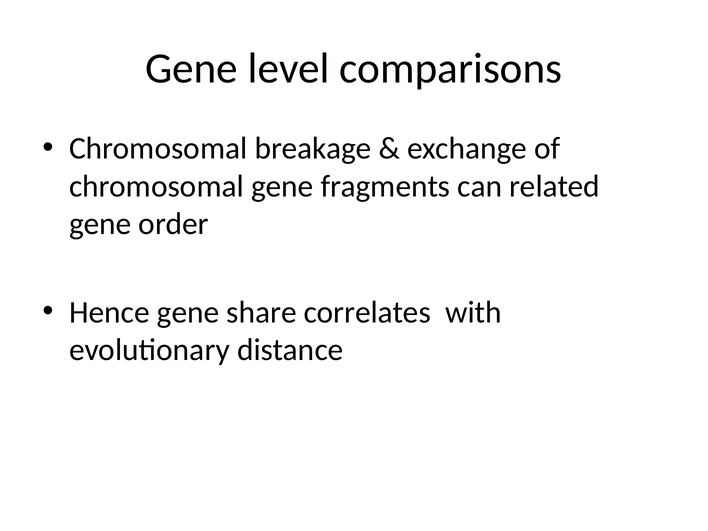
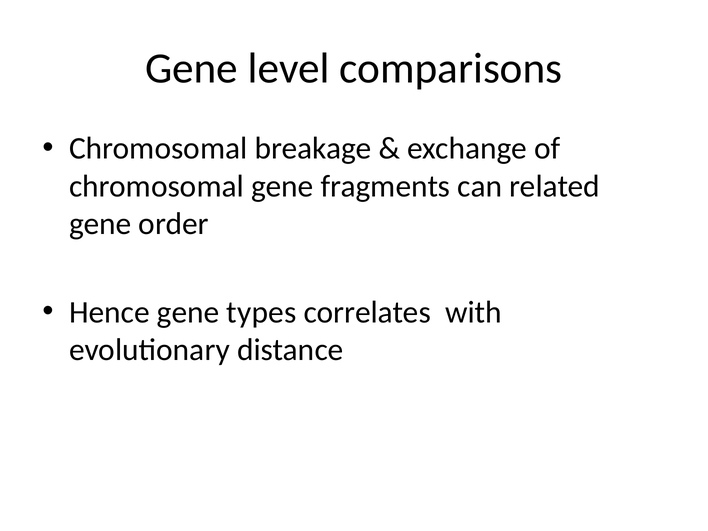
share: share -> types (261, 312)
